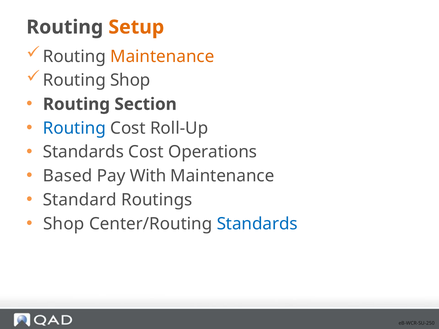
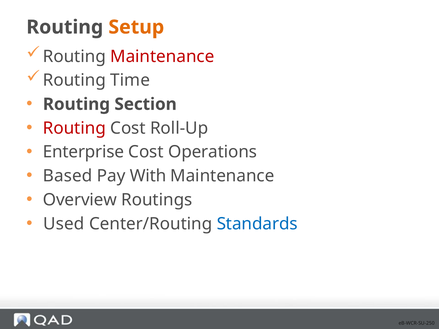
Maintenance colour: orange -> red (162, 56)
Routing Shop: Shop -> Time (130, 80)
Routing colour: blue -> red (74, 128)
Standards: Standards -> Enterprise (83, 152)
Standard: Standard -> Overview (80, 200)
Shop: Shop -> Used (64, 224)
